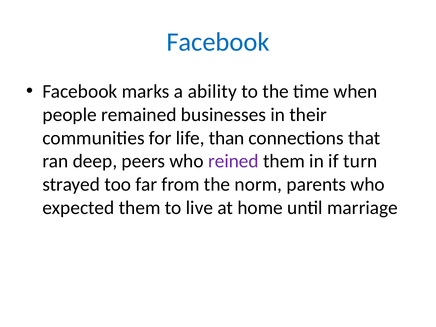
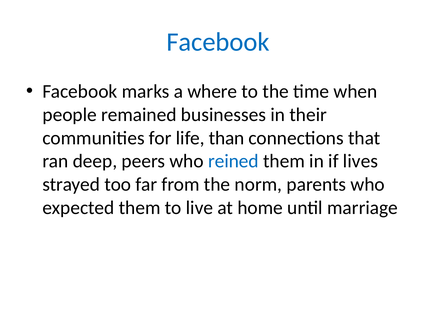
ability: ability -> where (212, 91)
reined colour: purple -> blue (233, 161)
turn: turn -> lives (360, 161)
